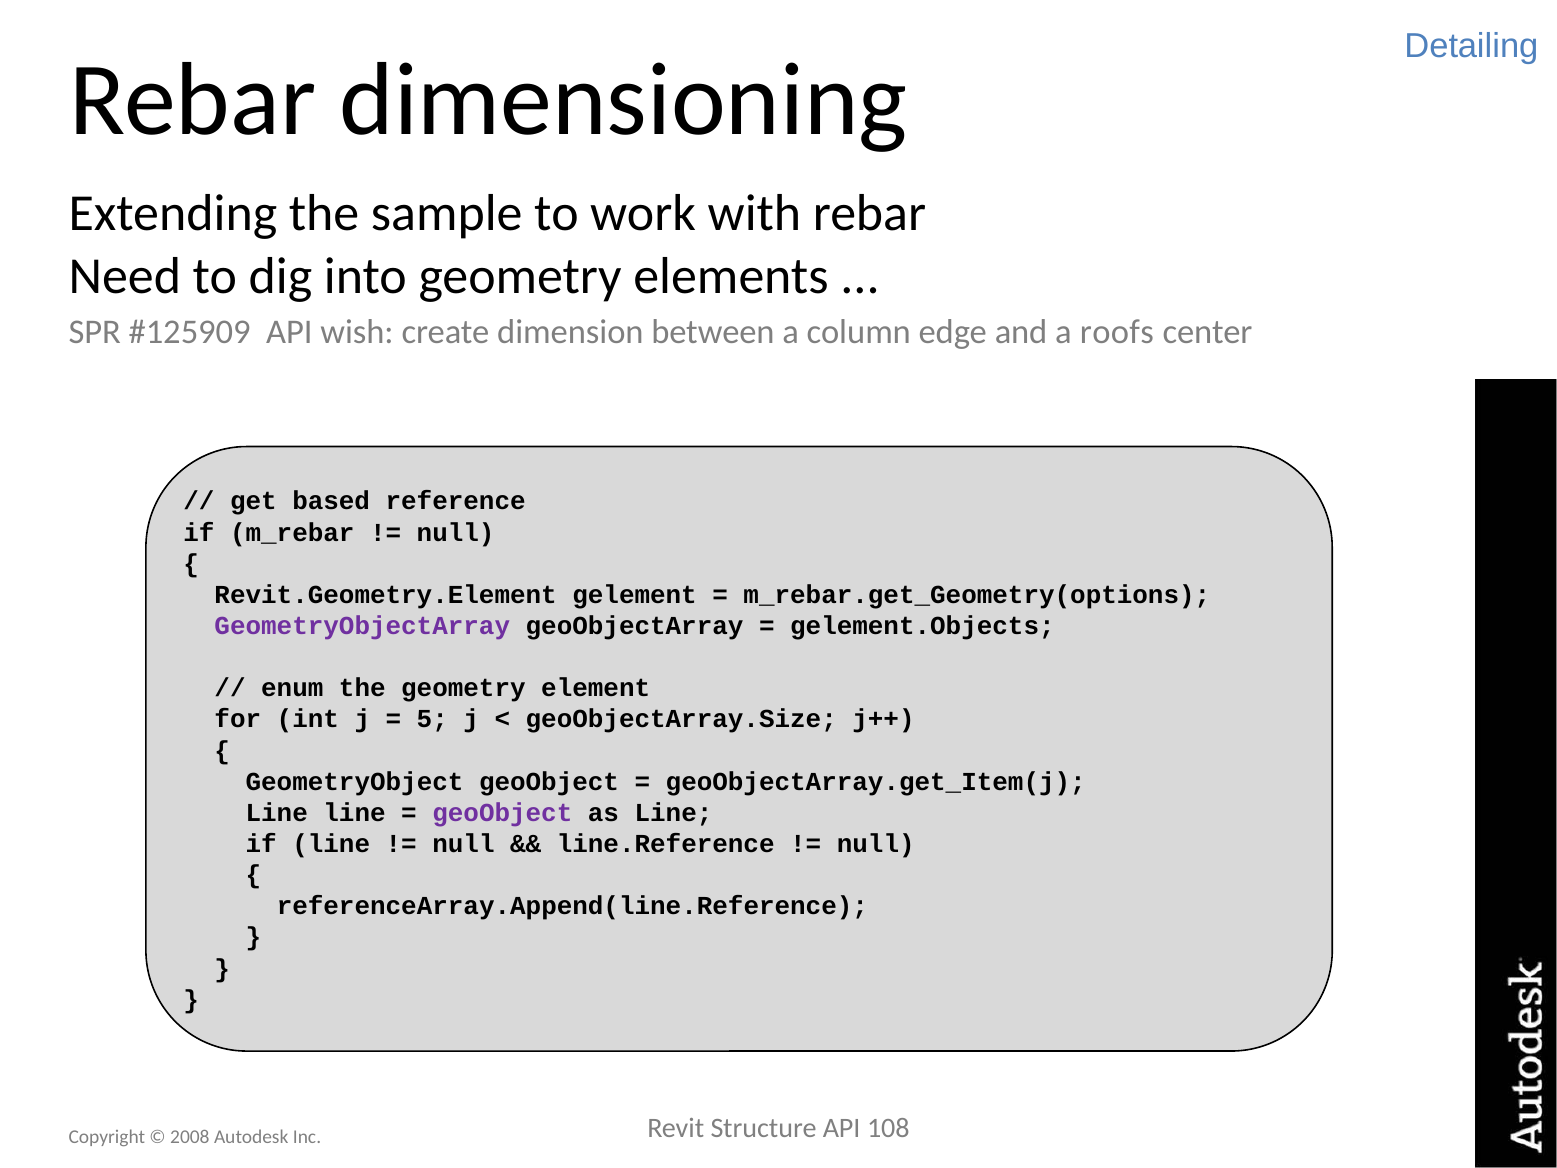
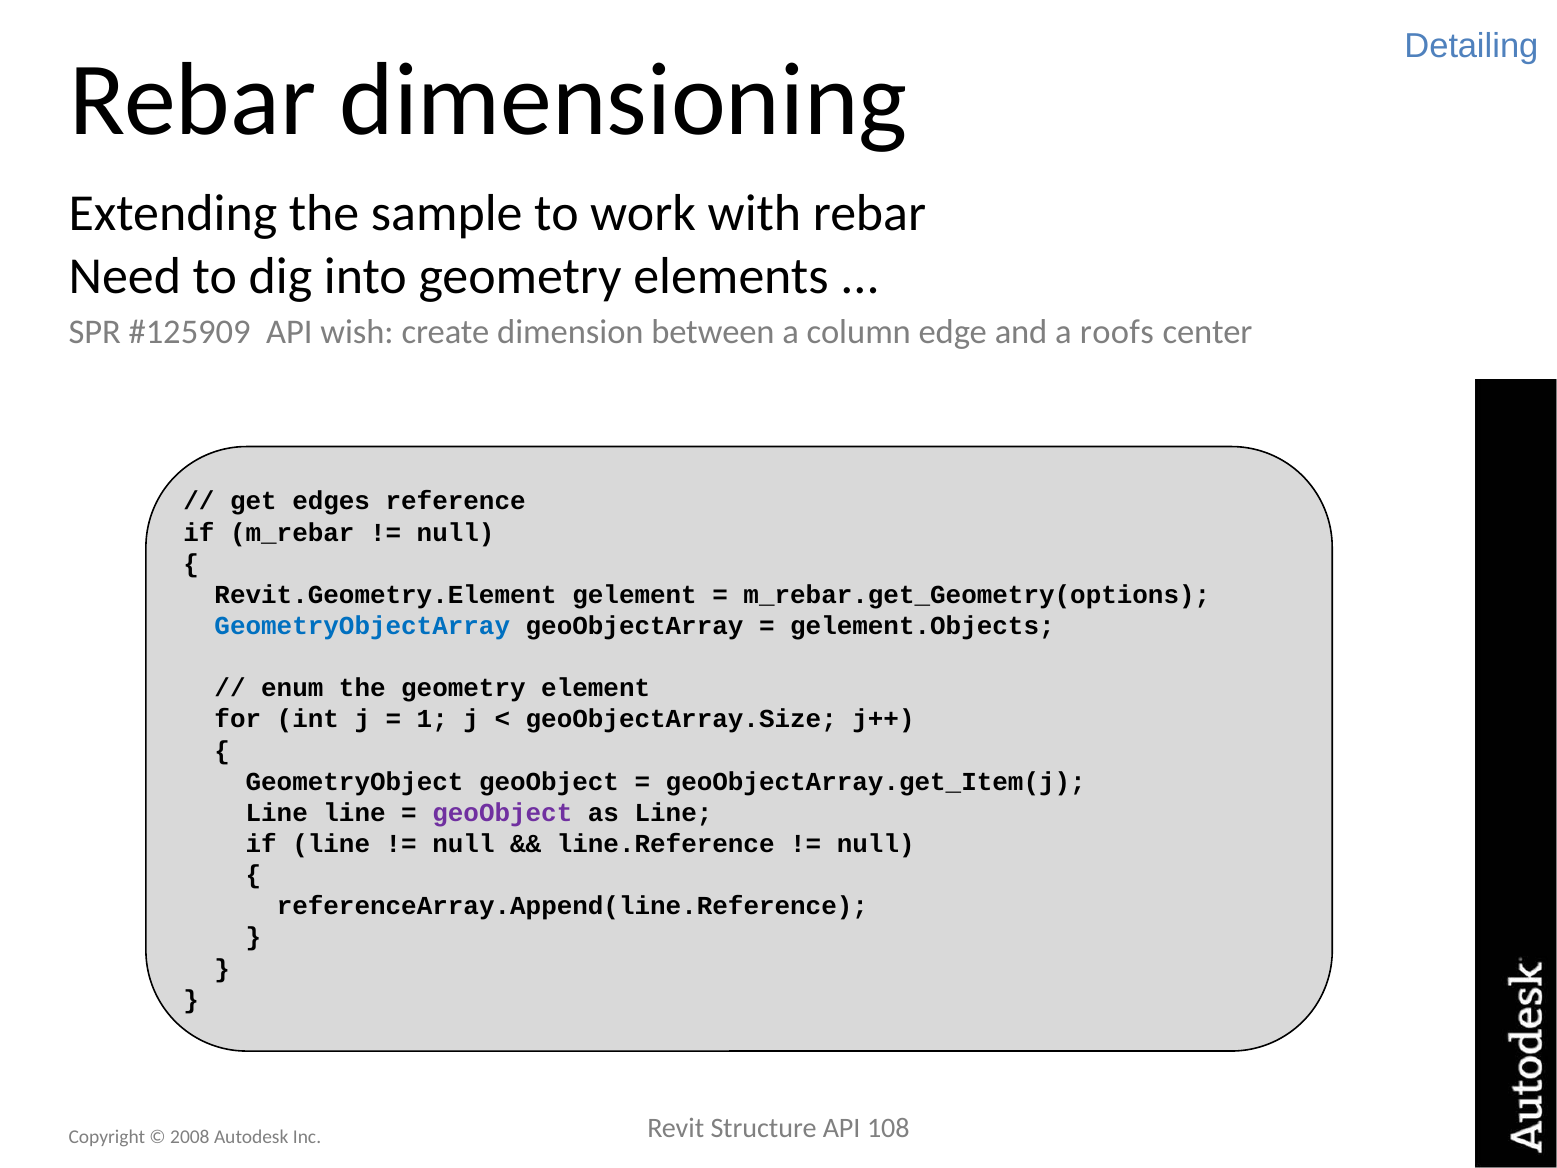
based: based -> edges (331, 501)
GeometryObjectArray colour: purple -> blue (362, 626)
5: 5 -> 1 (432, 719)
